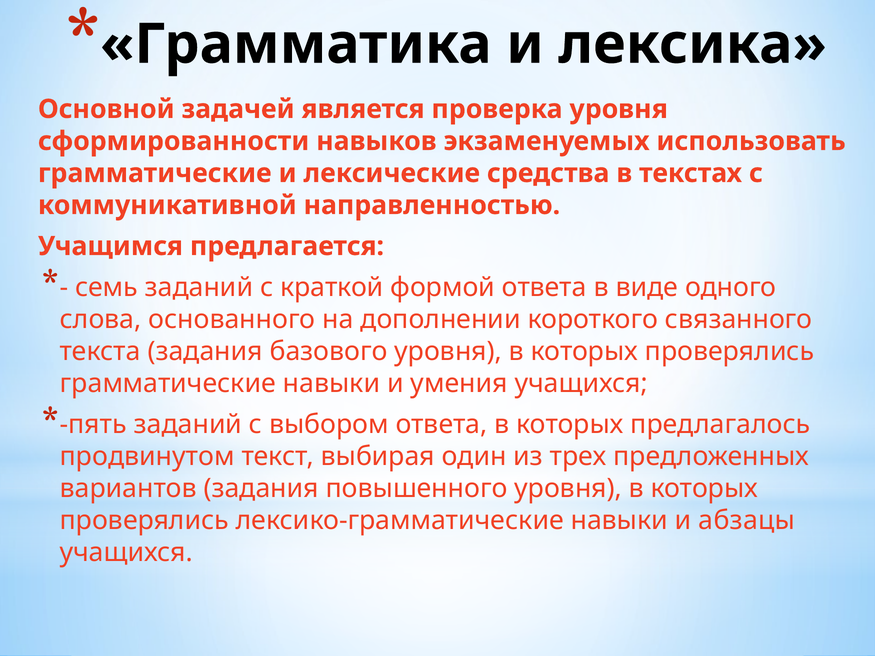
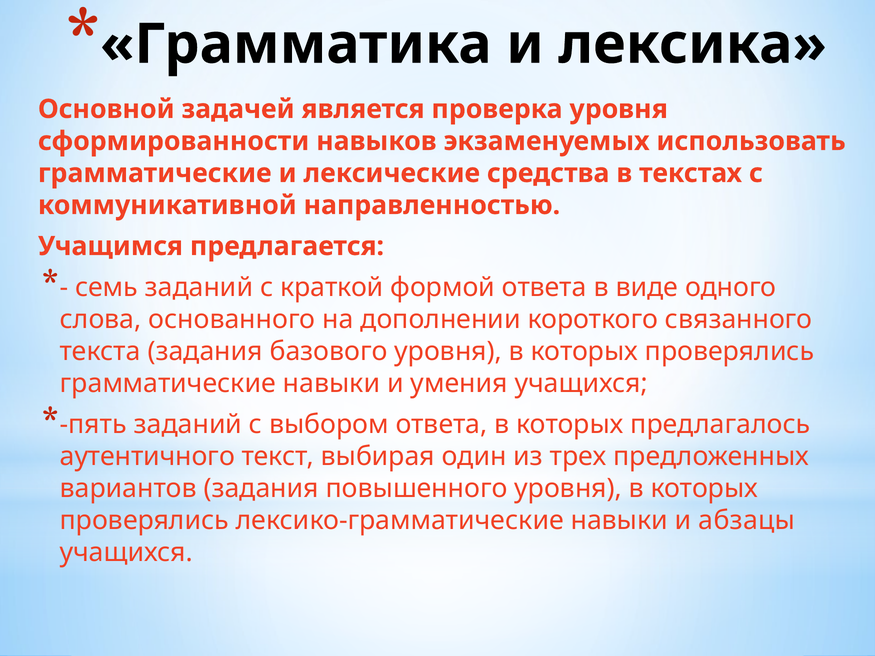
продвинутом: продвинутом -> аутентичного (147, 457)
